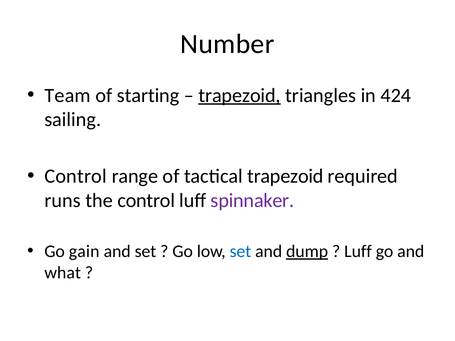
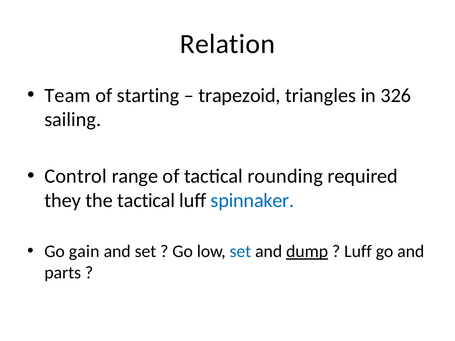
Number: Number -> Relation (227, 44)
trapezoid underline: present -> none (240, 95)
424: 424 -> 326 (396, 95)
tactical trapezoid: trapezoid -> rounding (285, 176)
runs: runs -> they (63, 201)
the control: control -> tactical (146, 201)
spinnaker colour: purple -> blue (252, 201)
what: what -> parts (63, 273)
